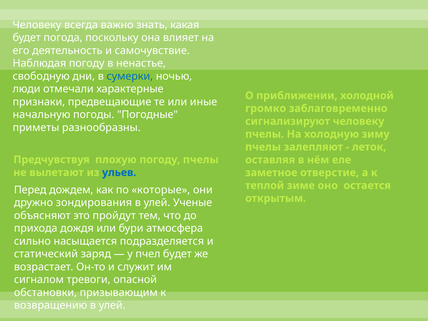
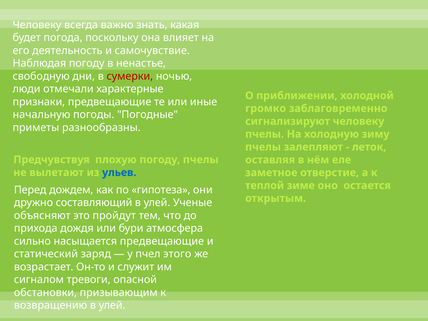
сумерки colour: blue -> red (130, 76)
которые: которые -> гипотеза (161, 190)
зондирования: зондирования -> составляющий (94, 203)
насыщается подразделяется: подразделяется -> предвещающие (162, 241)
пчел будет: будет -> этого (177, 254)
